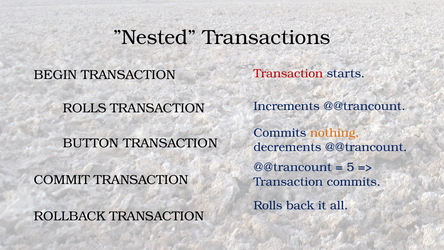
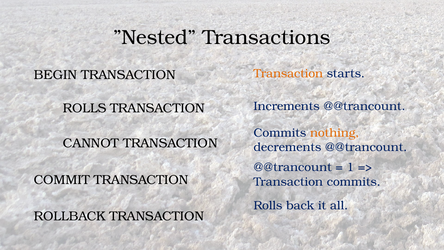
Transaction colour: red -> orange (288, 74)
BUTTON: BUTTON -> CANNOT (91, 143)
5: 5 -> 1 (350, 167)
